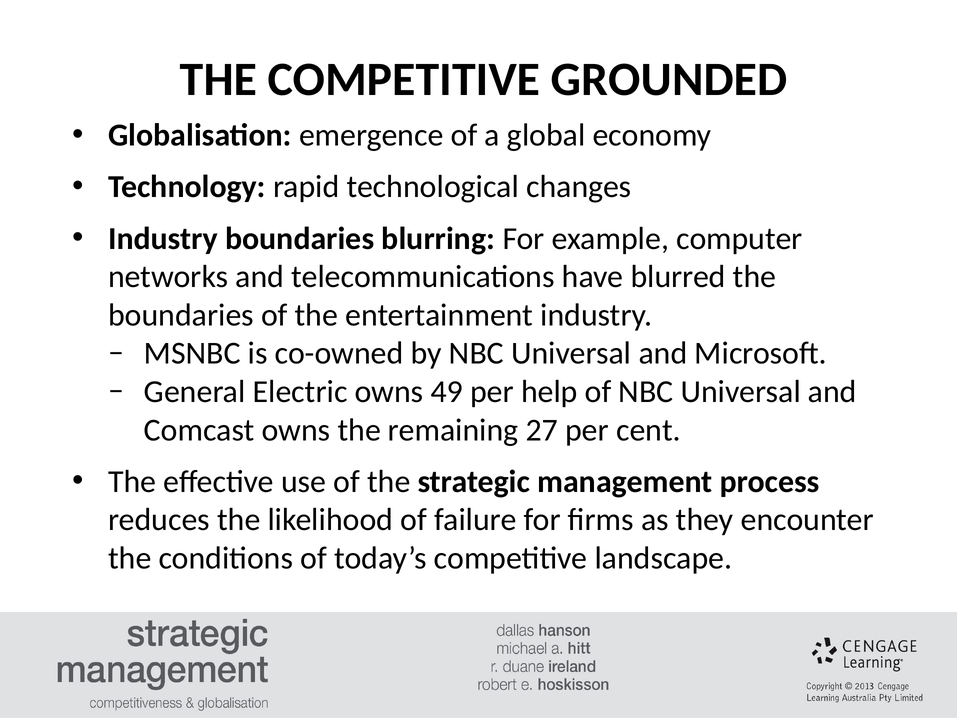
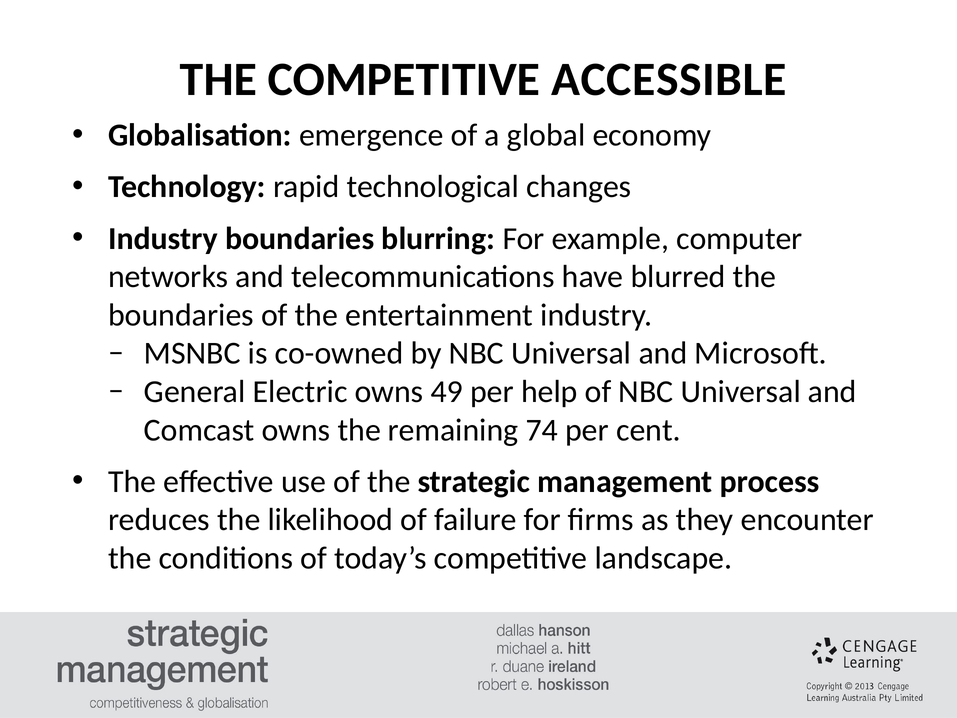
GROUNDED: GROUNDED -> ACCESSIBLE (669, 79)
27: 27 -> 74 (542, 430)
